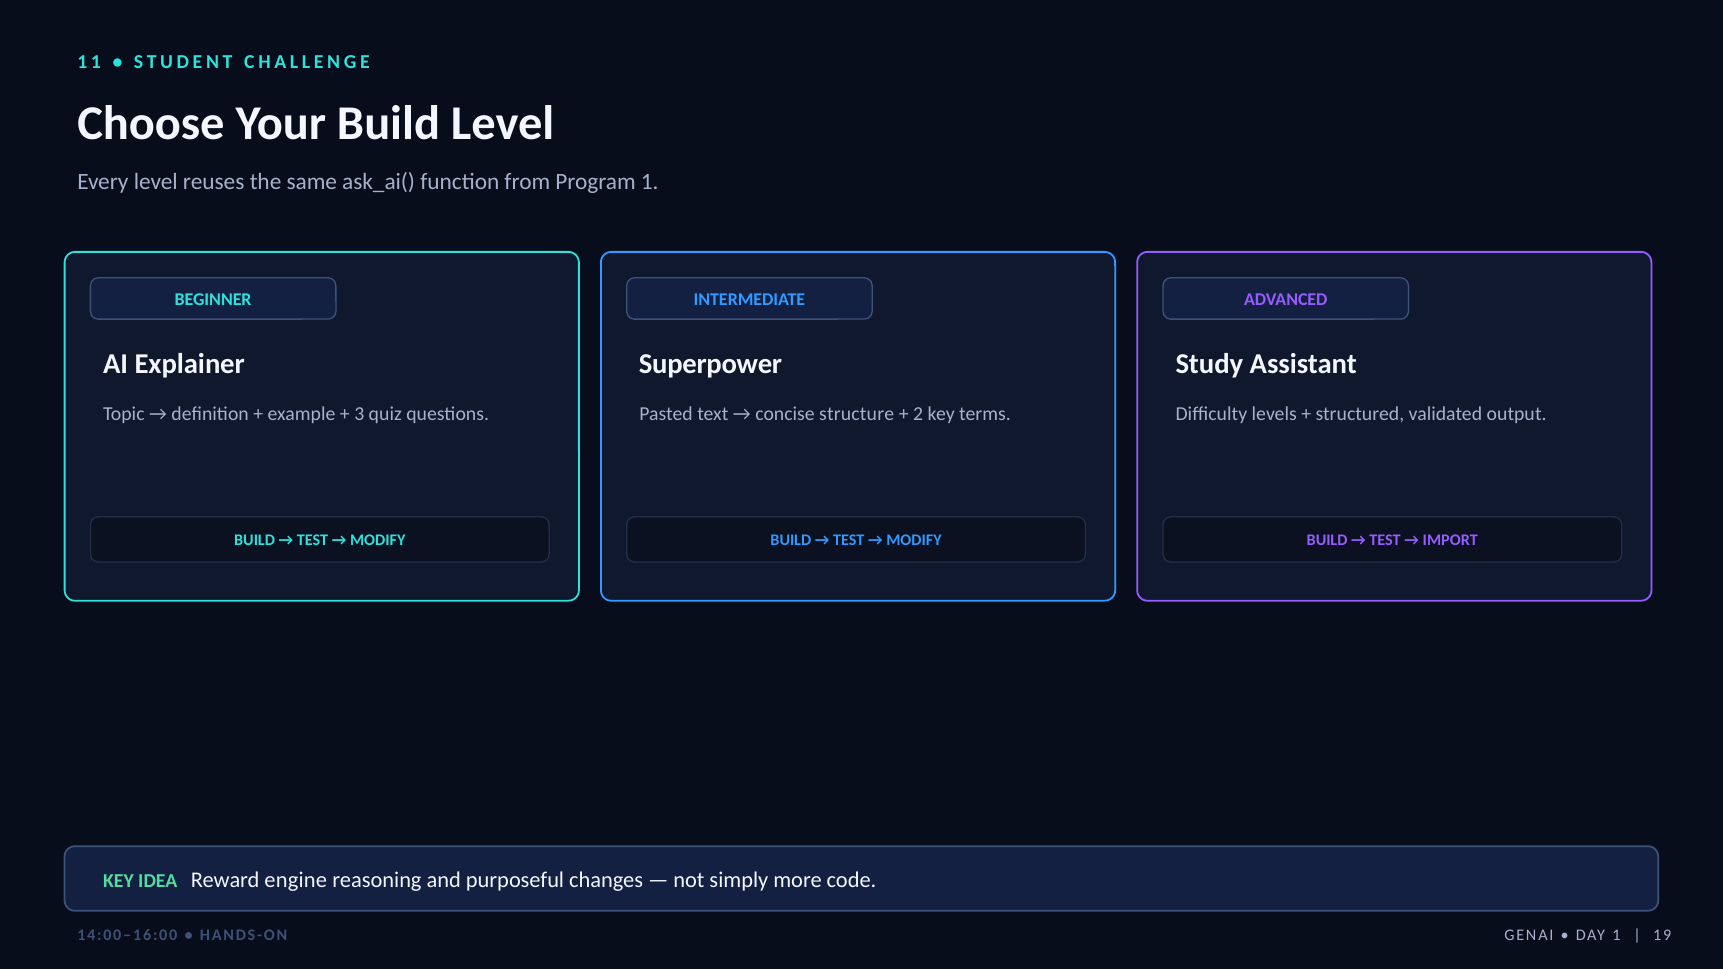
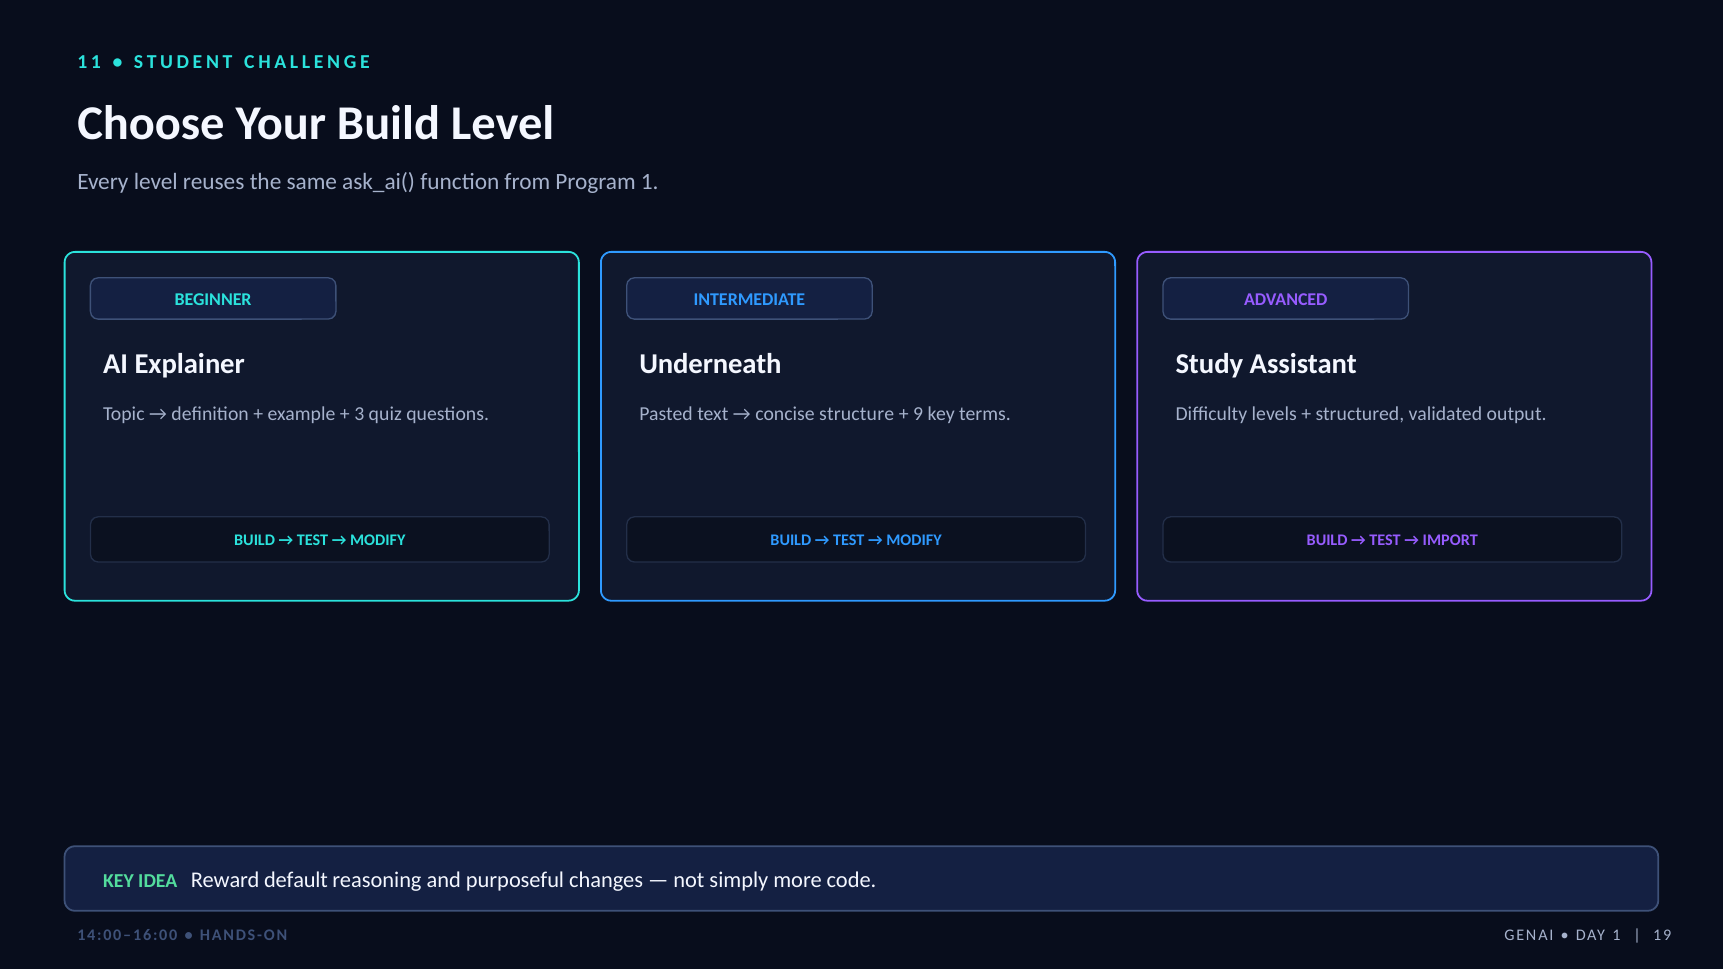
Superpower: Superpower -> Underneath (710, 364)
2: 2 -> 9 (918, 414)
engine: engine -> default (296, 880)
